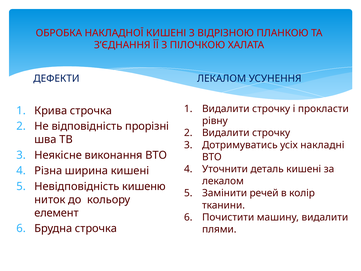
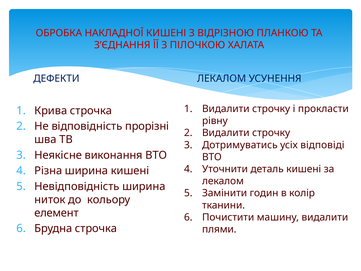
накладні: накладні -> відповіді (322, 145)
Невідповідність кишеню: кишеню -> ширина (144, 186)
речей: речей -> годин (264, 193)
